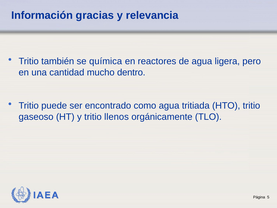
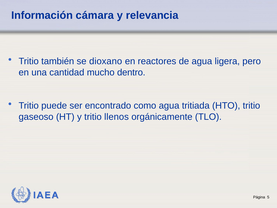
gracias: gracias -> cámara (95, 15)
química: química -> dioxano (106, 61)
